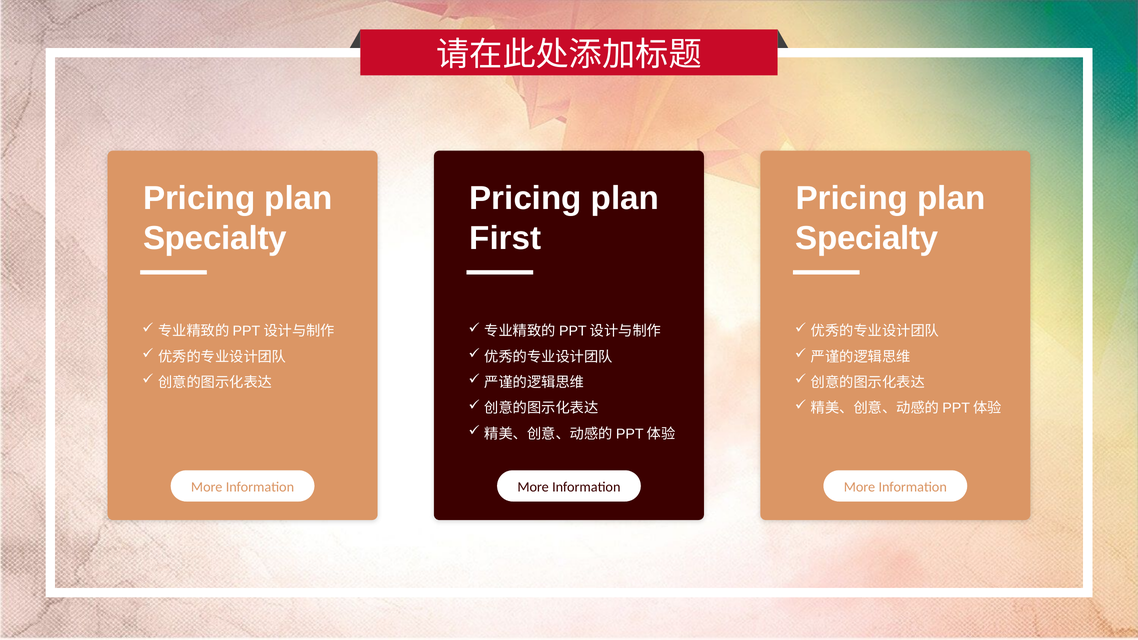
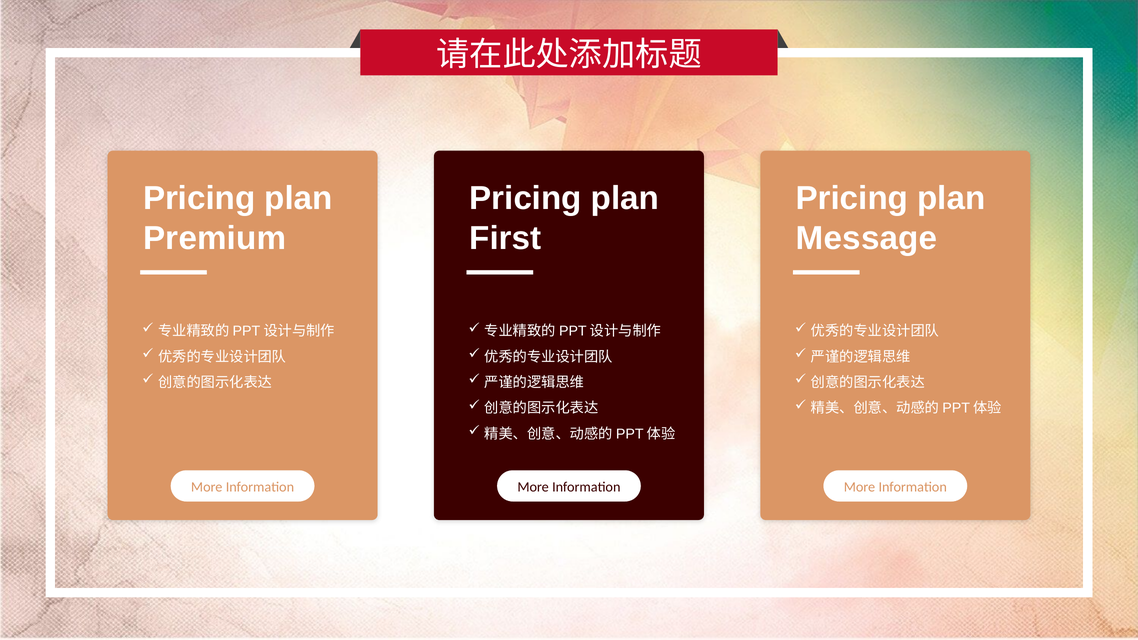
Specialty: Specialty -> Premium (215, 238)
Specialty: Specialty -> Message (867, 238)
